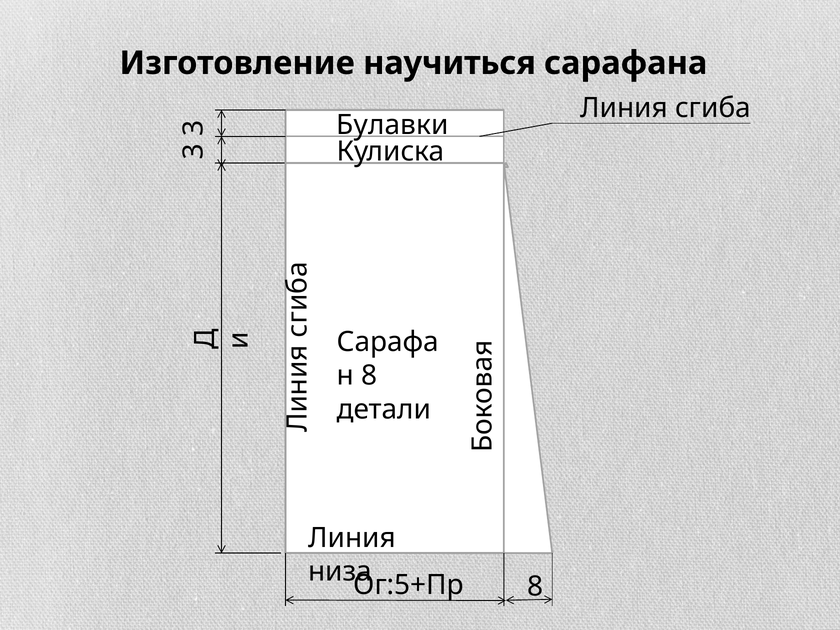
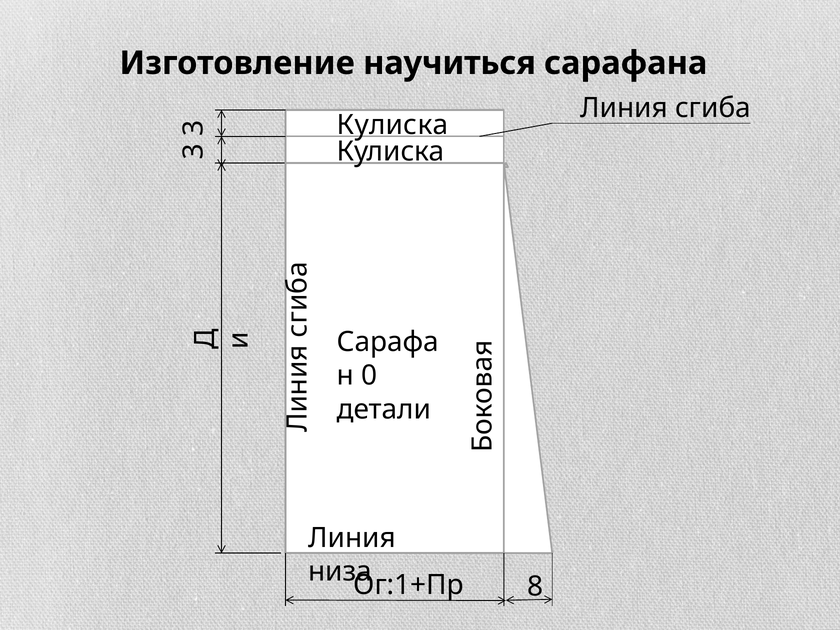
3 Булавки: Булавки -> Кулиска (393, 125)
8: 8 -> 0 (369, 376)
Ог:5+Пр: Ог:5+Пр -> Ог:1+Пр (409, 585)
